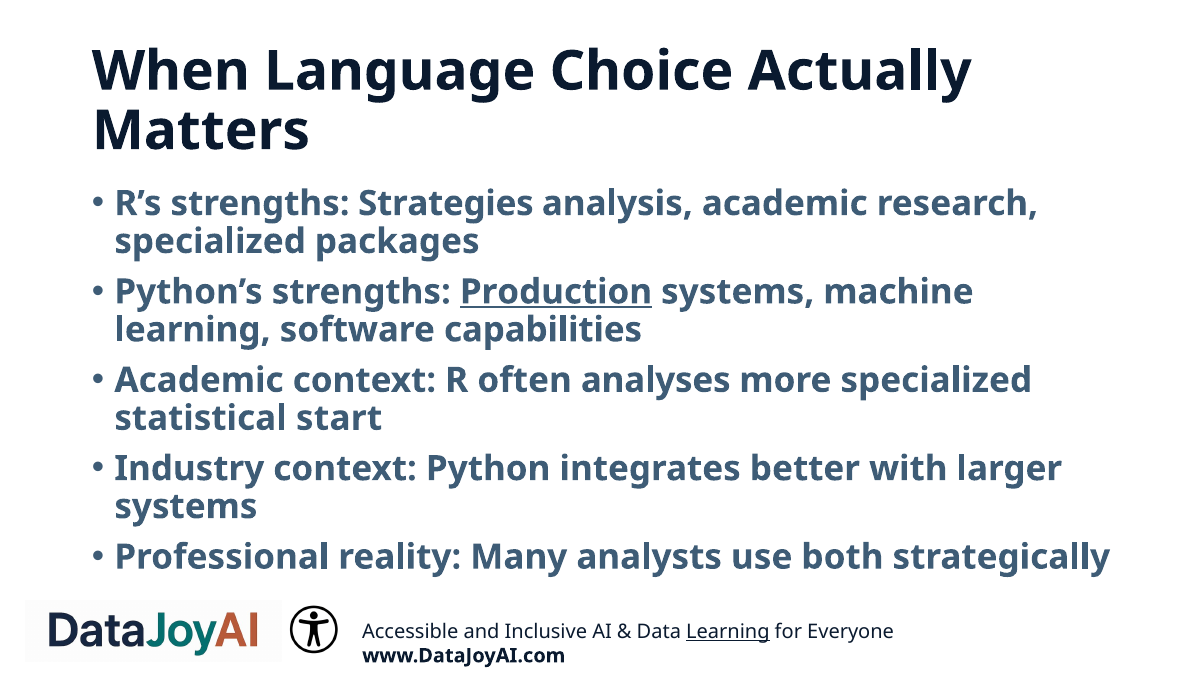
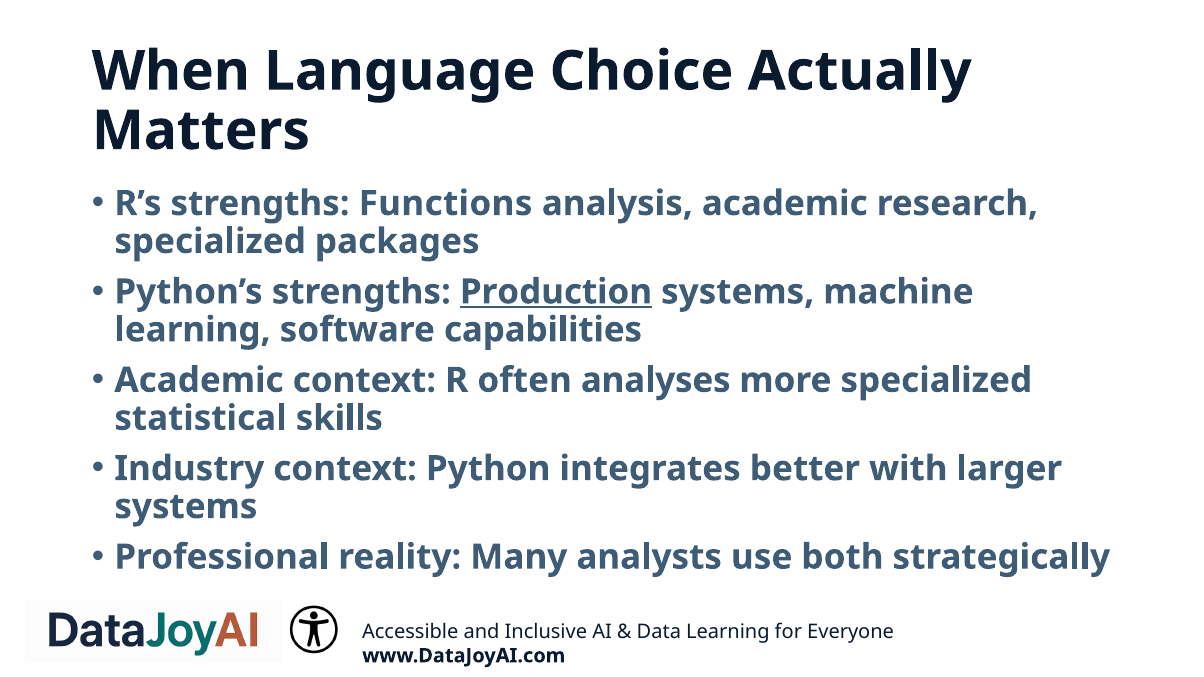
Strategies: Strategies -> Functions (446, 204)
start: start -> skills (339, 418)
Learning underline: present -> none (728, 632)
